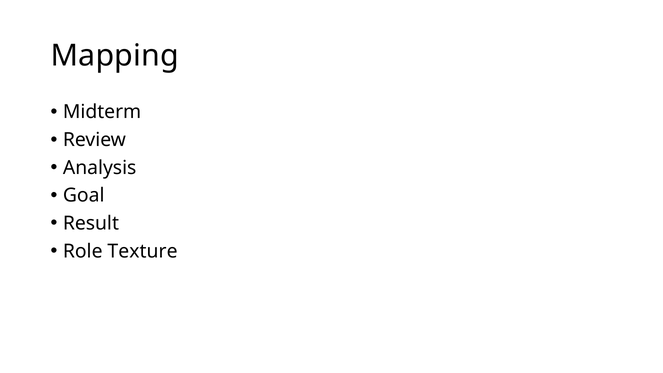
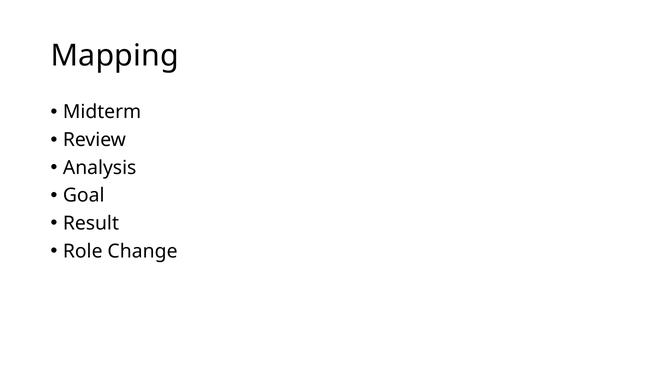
Texture: Texture -> Change (143, 251)
